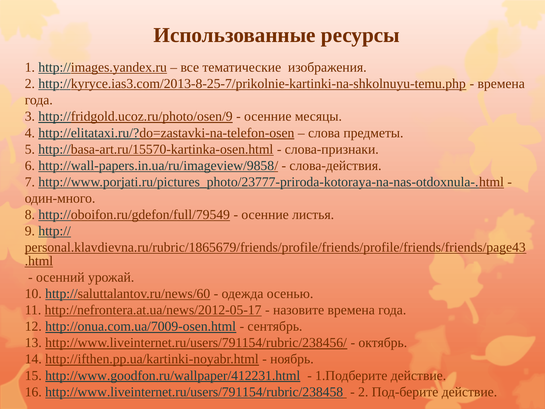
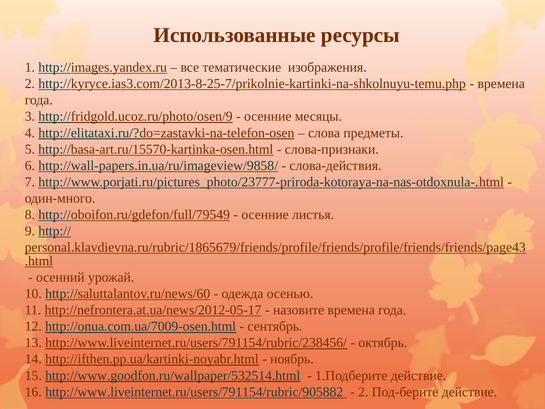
http://www.goodfon.ru/wallpaper/412231.html: http://www.goodfon.ru/wallpaper/412231.html -> http://www.goodfon.ru/wallpaper/532514.html (173, 375)
http://www.liveinternet.ru/users/791154/rubric/238458: http://www.liveinternet.ru/users/791154/rubric/238458 -> http://www.liveinternet.ru/users/791154/rubric/905882 (194, 392)
